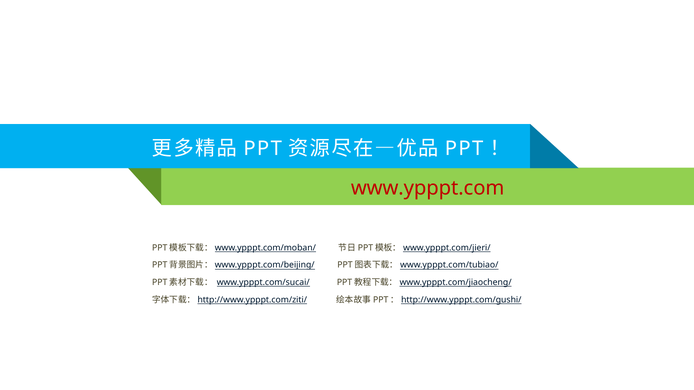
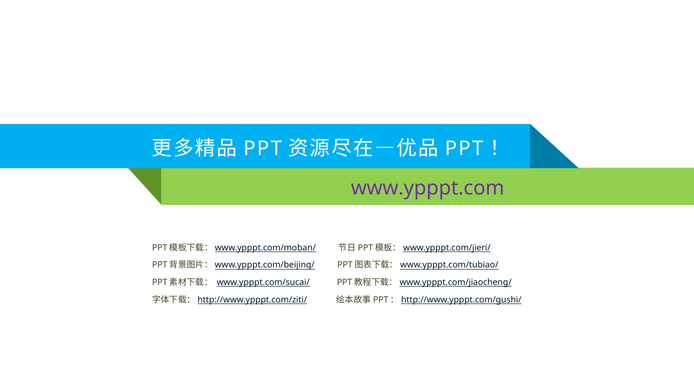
www.ypppt.com colour: red -> purple (428, 188)
